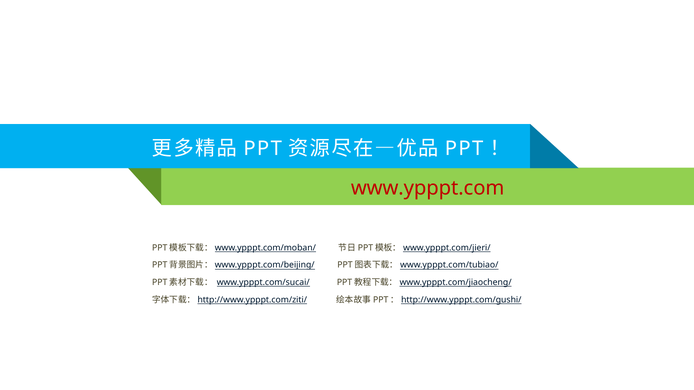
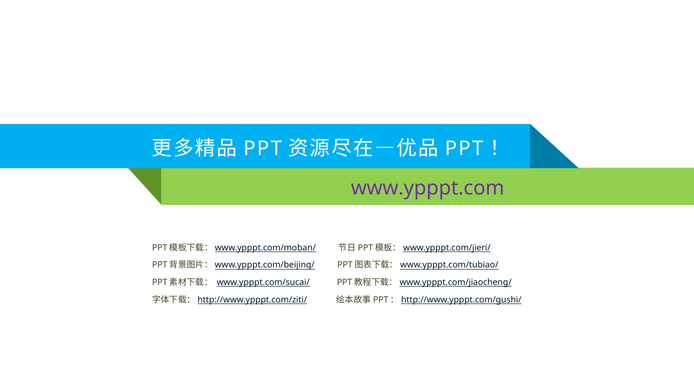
www.ypppt.com colour: red -> purple (428, 188)
